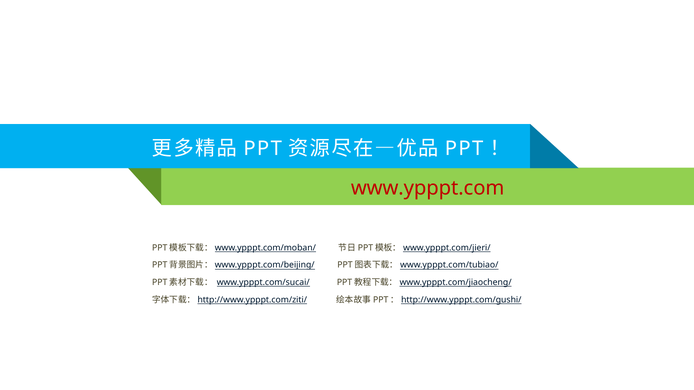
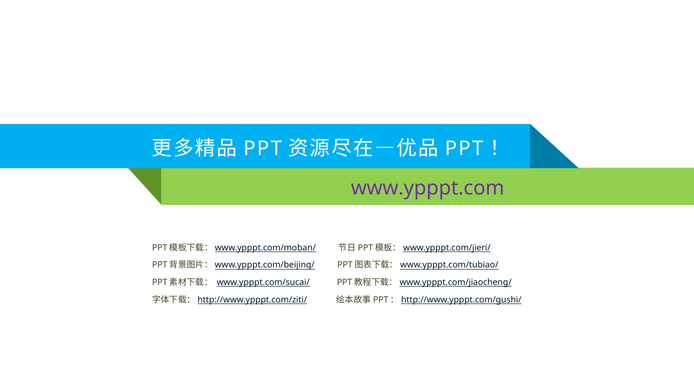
www.ypppt.com colour: red -> purple (428, 188)
